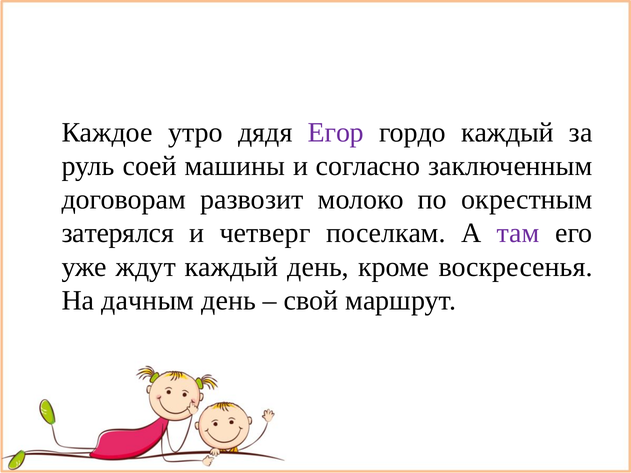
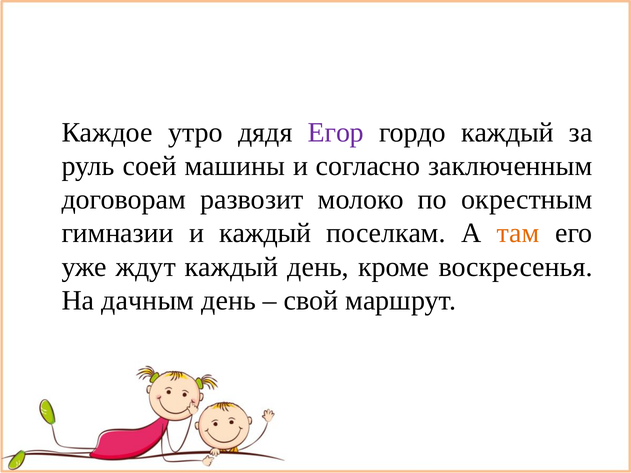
затерялся: затерялся -> гимназии (118, 233)
и четверг: четверг -> каждый (265, 233)
там colour: purple -> orange (518, 233)
